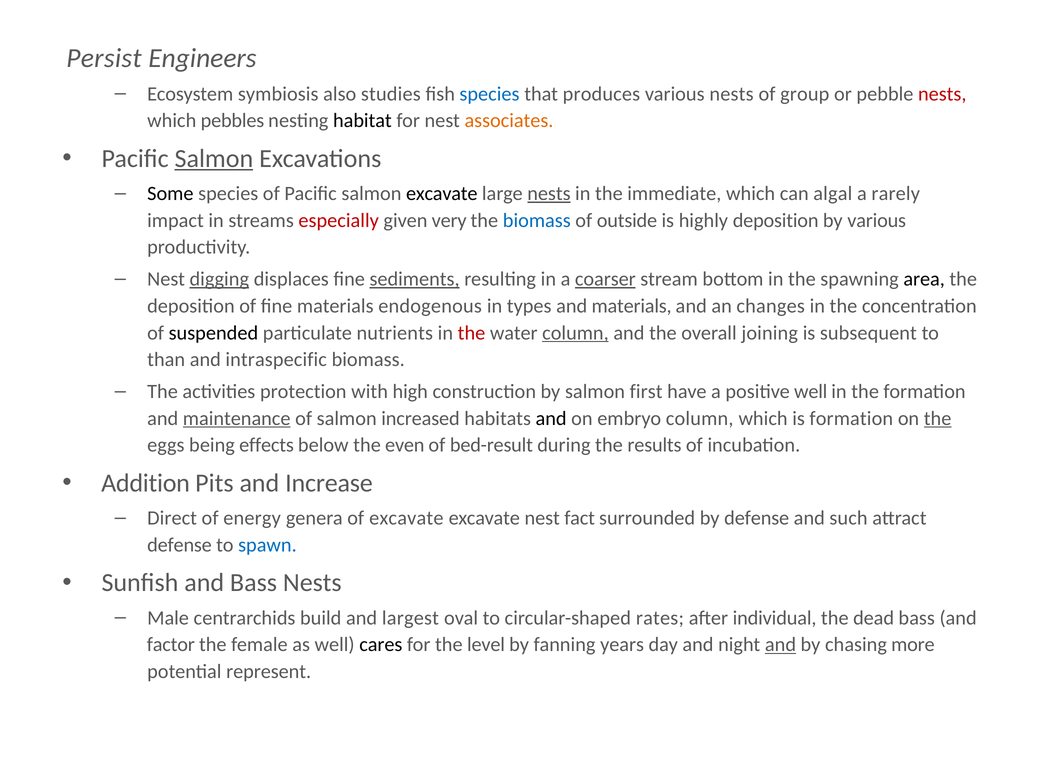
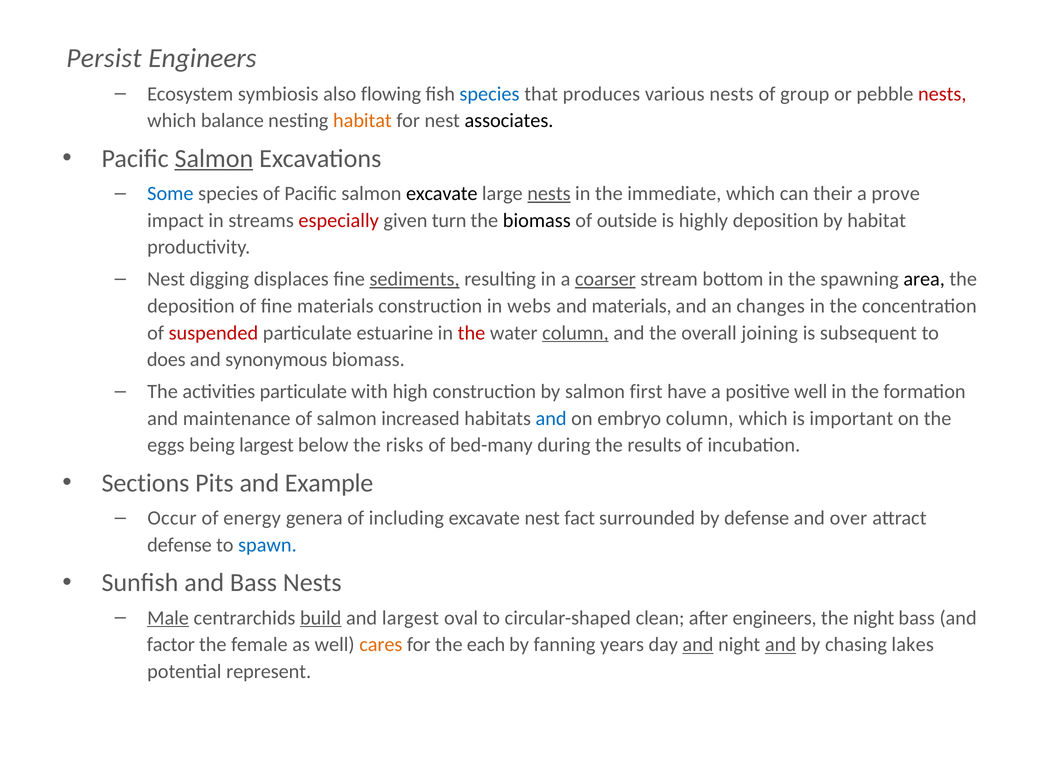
studies: studies -> flowing (391, 94)
pebbles: pebbles -> balance (232, 121)
habitat colour: black -> orange (362, 121)
associates colour: orange -> black (509, 121)
Some colour: black -> blue (170, 194)
algal: algal -> their (833, 194)
rarely: rarely -> prove (896, 194)
very: very -> turn (449, 220)
biomass colour: blue -> black (537, 220)
by various: various -> habitat (877, 220)
digging underline: present -> none (219, 279)
materials endogenous: endogenous -> construction (430, 306)
types: types -> webs (529, 306)
suspended colour: black -> red (213, 333)
nutrients: nutrients -> estuarine (395, 333)
than: than -> does (166, 360)
intraspecific: intraspecific -> synonymous (276, 360)
activities protection: protection -> particulate (303, 392)
maintenance underline: present -> none (237, 418)
and colour: black -> blue (551, 418)
is formation: formation -> important (851, 418)
the underline: present -> none (938, 418)
being effects: effects -> largest (267, 445)
even: even -> risks (405, 445)
bed-result: bed-result -> bed-many (491, 445)
Addition: Addition -> Sections (145, 483)
Increase: Increase -> Example (329, 483)
Direct: Direct -> Occur (172, 518)
of excavate: excavate -> including (406, 518)
such: such -> over (848, 518)
Male underline: none -> present (168, 618)
build underline: none -> present (321, 618)
rates: rates -> clean (660, 618)
after individual: individual -> engineers (775, 618)
the dead: dead -> night (874, 618)
cares colour: black -> orange (381, 645)
level: level -> each (486, 645)
and underline: none -> present (698, 645)
more: more -> lakes (913, 645)
